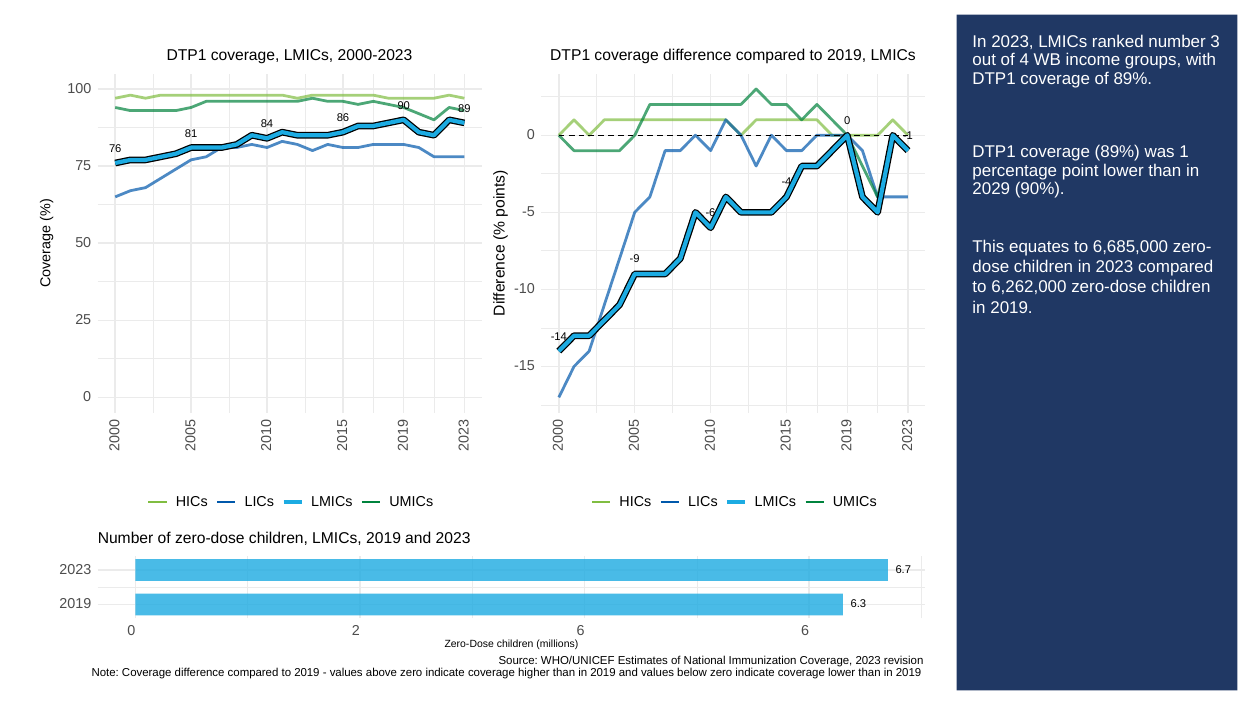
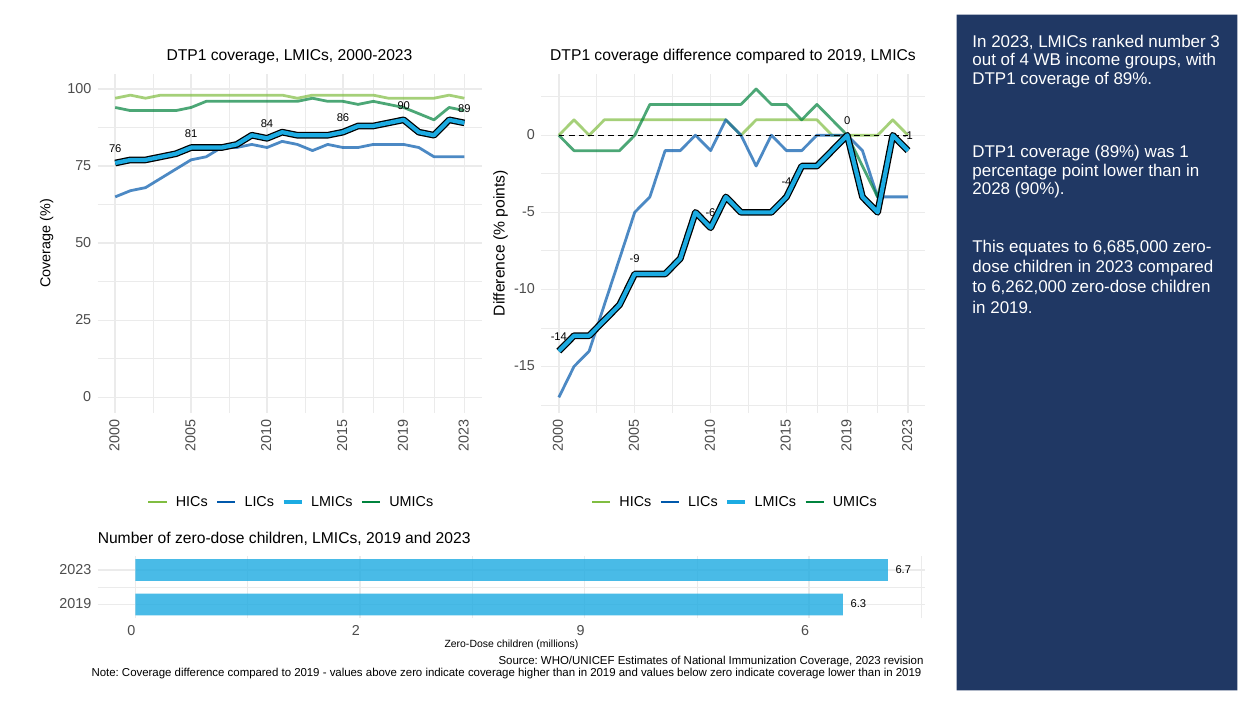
2029: 2029 -> 2028 (991, 189)
2 6: 6 -> 9 (581, 631)
